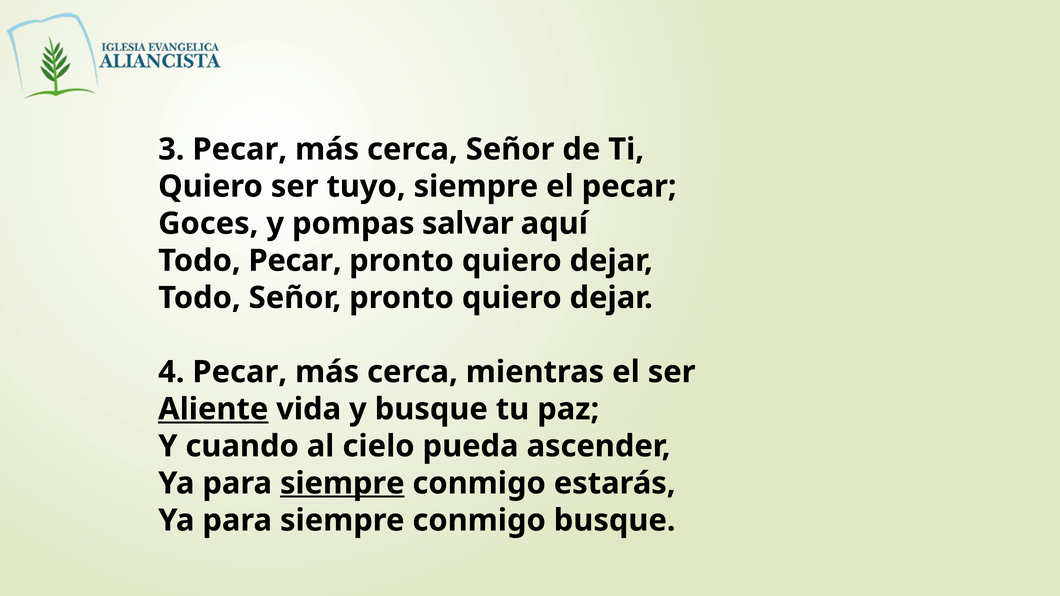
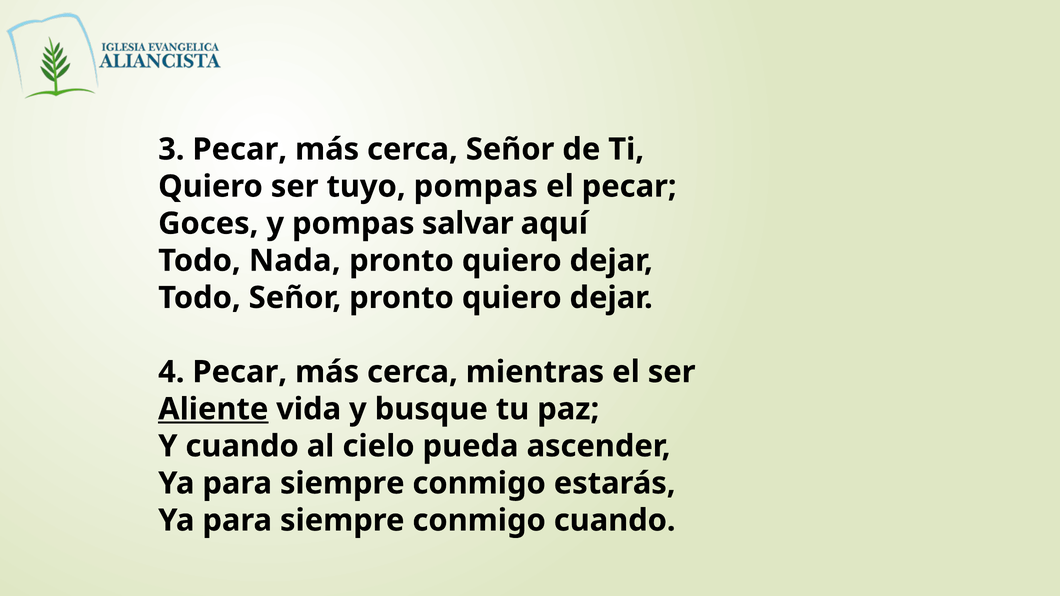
tuyo siempre: siempre -> pompas (476, 187)
Todo Pecar: Pecar -> Nada (295, 261)
siempre underline: present -> none (342, 483)
conmigo busque: busque -> cuando (615, 521)
